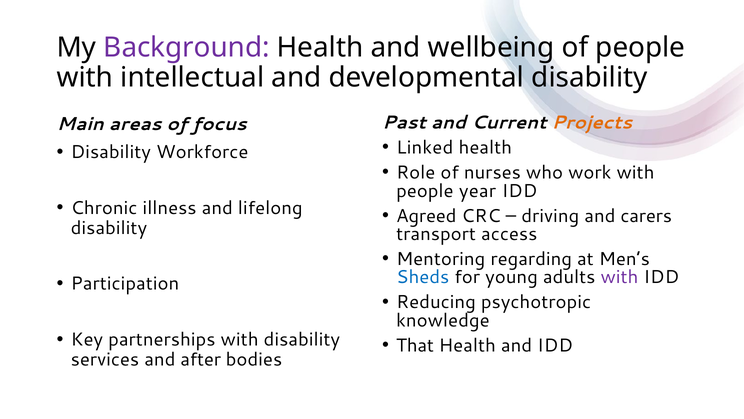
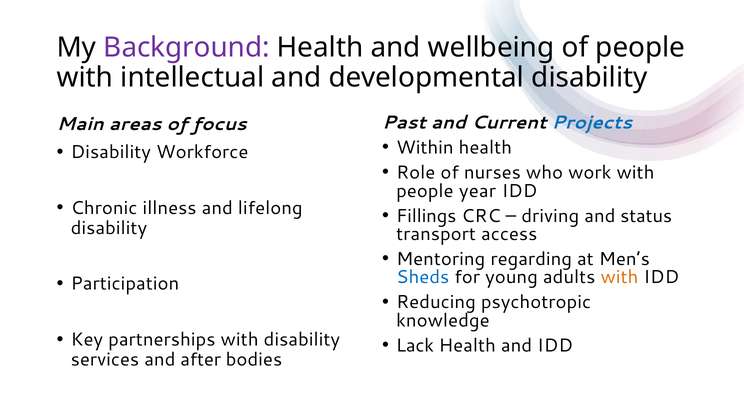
Projects colour: orange -> blue (592, 123)
Linked: Linked -> Within (425, 148)
Agreed: Agreed -> Fillings (426, 216)
carers: carers -> status (646, 216)
with colour: purple -> orange (619, 277)
That: That -> Lack (415, 345)
